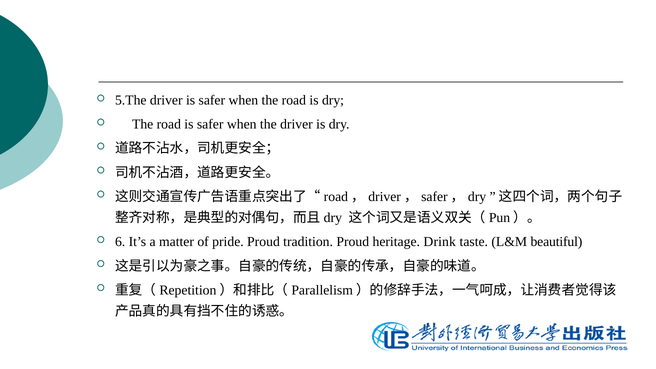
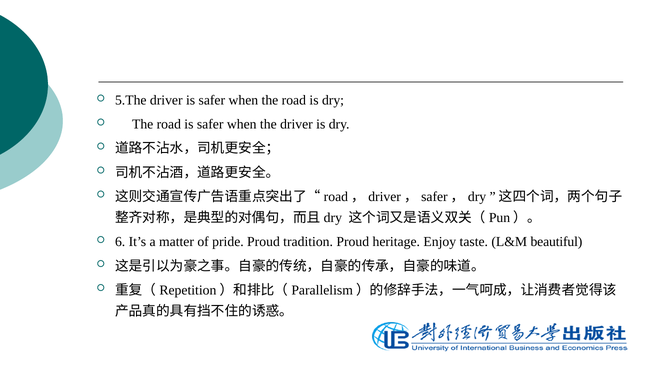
Drink: Drink -> Enjoy (440, 242)
